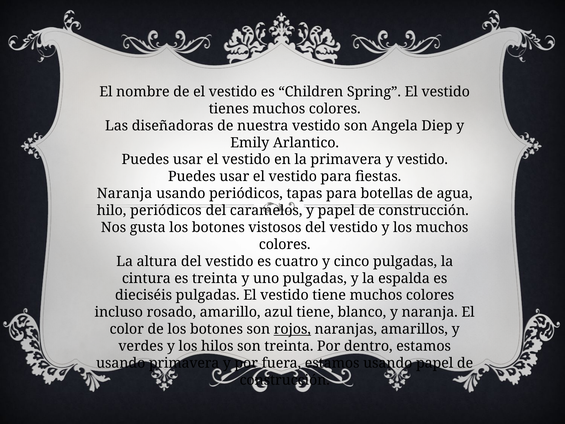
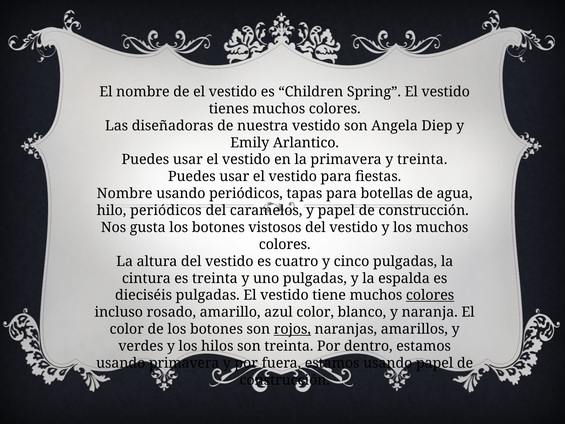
y vestido: vestido -> treinta (422, 160)
Naranja: Naranja -> Nombre (125, 193)
colores underline: none -> present (430, 295)
azul tiene: tiene -> color (315, 312)
